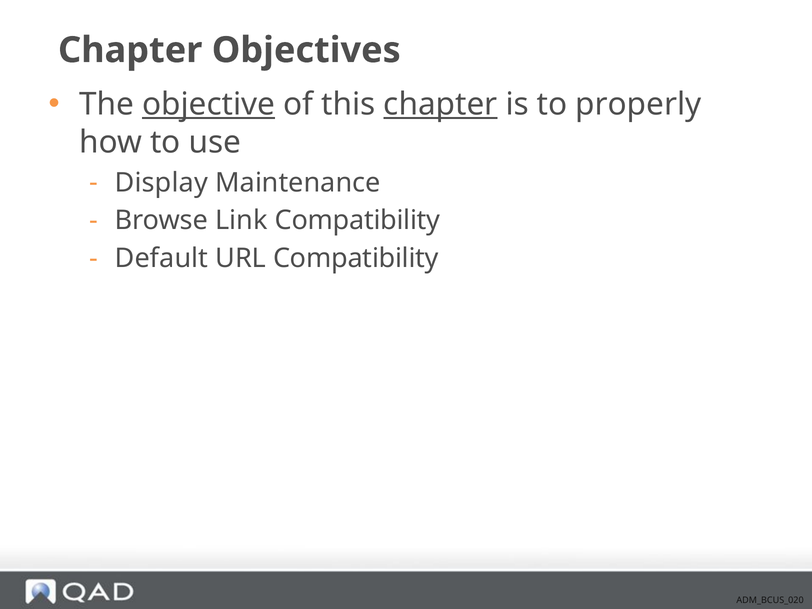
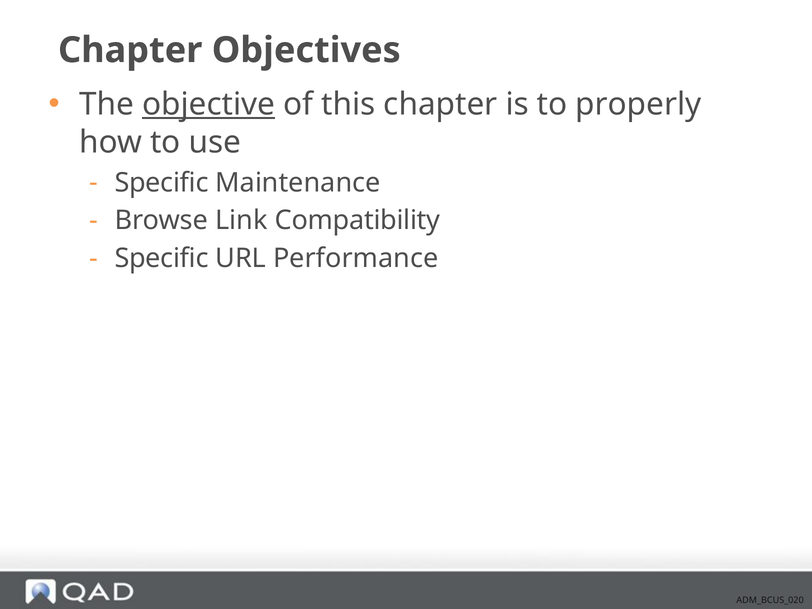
chapter underline: present -> none (440, 104)
Display: Display -> Specific (162, 183)
Default: Default -> Specific (162, 258)
URL Compatibility: Compatibility -> Performance (356, 258)
